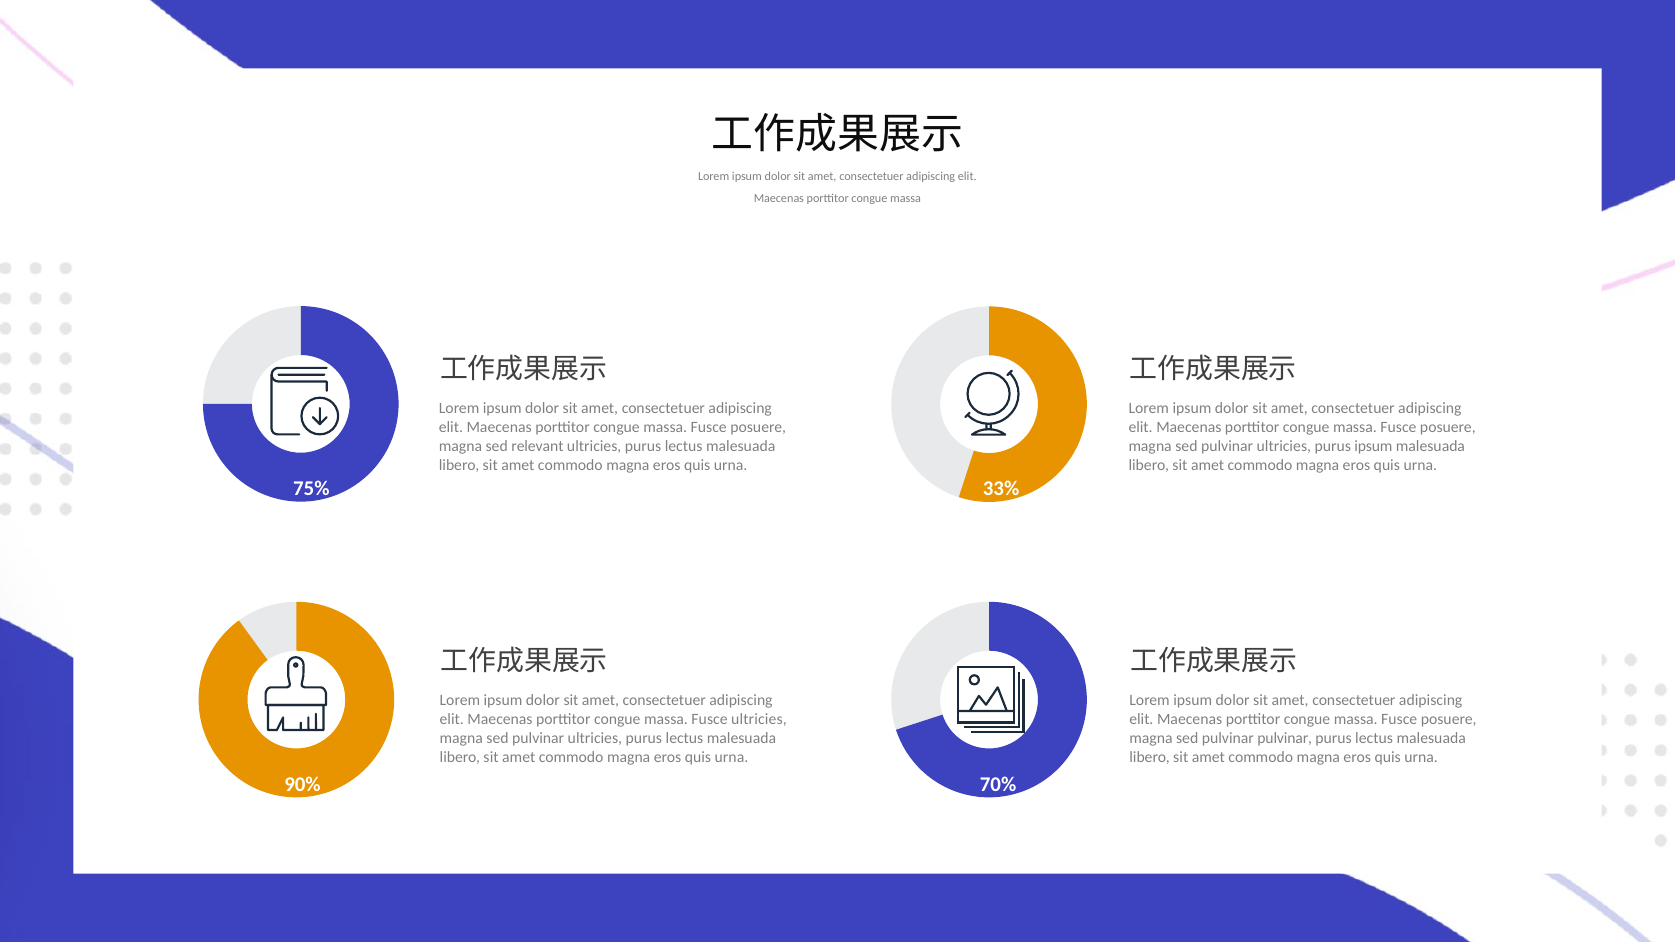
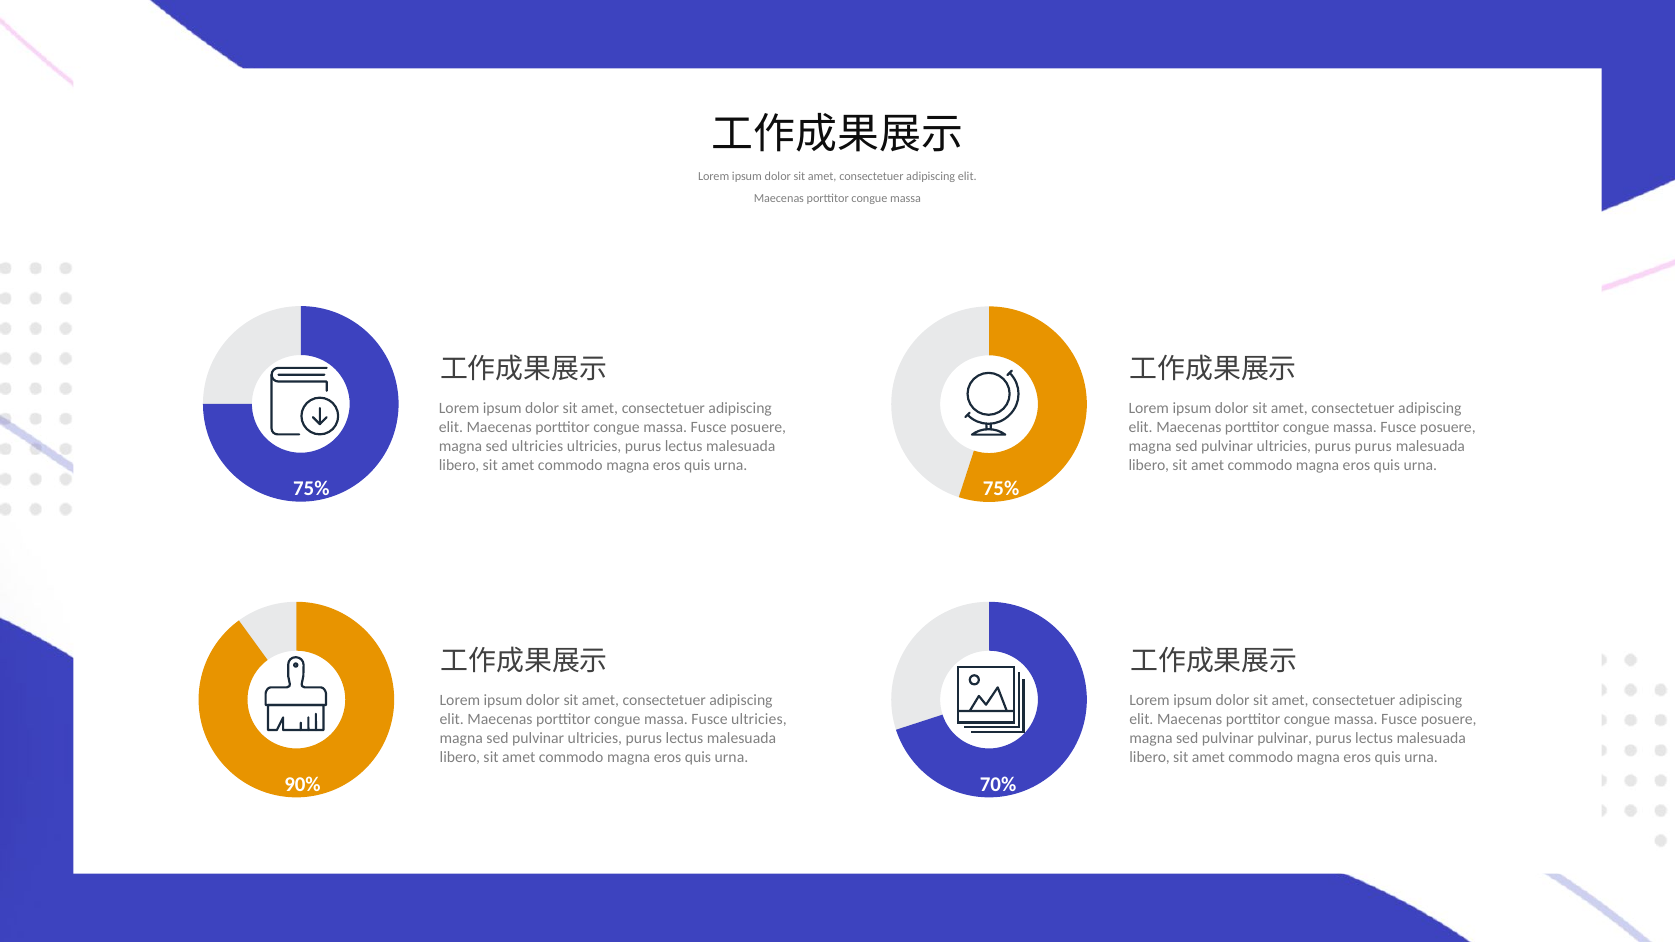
sed relevant: relevant -> ultricies (537, 446)
purus ipsum: ipsum -> purus (1373, 447)
33%: 33% -> 75% (1001, 489)
